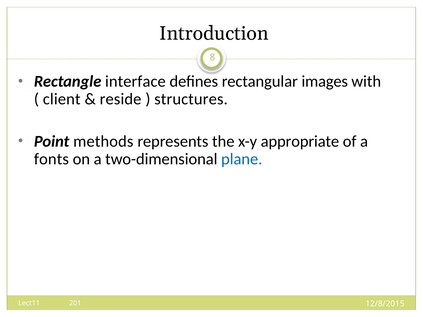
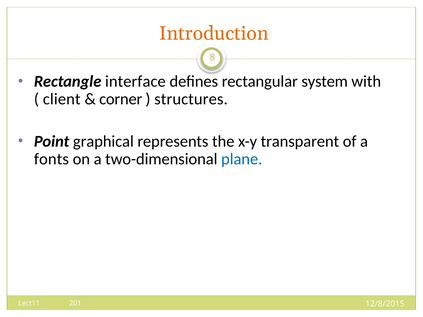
Introduction colour: black -> orange (214, 33)
images: images -> system (325, 82)
reside: reside -> corner (121, 99)
methods: methods -> graphical (103, 141)
appropriate: appropriate -> transparent (300, 141)
